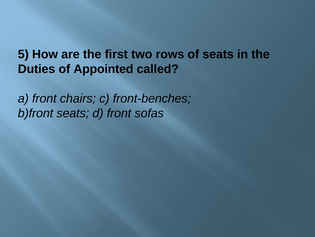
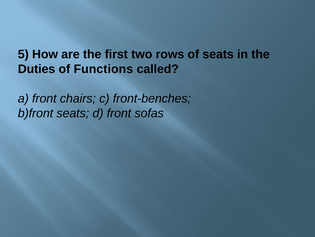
Appointed: Appointed -> Functions (103, 69)
